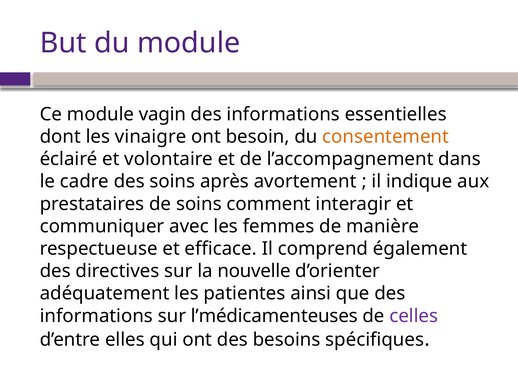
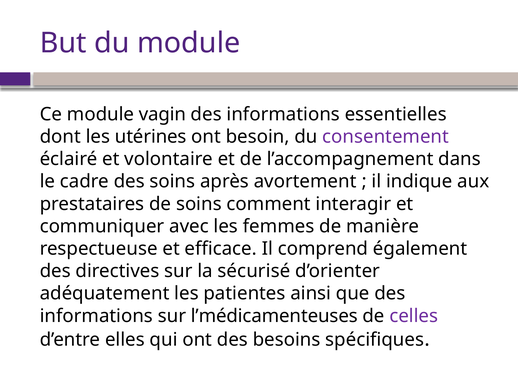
vinaigre: vinaigre -> utérines (151, 137)
consentement colour: orange -> purple (386, 137)
nouvelle: nouvelle -> sécurisé (254, 271)
